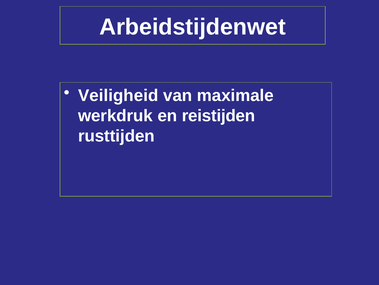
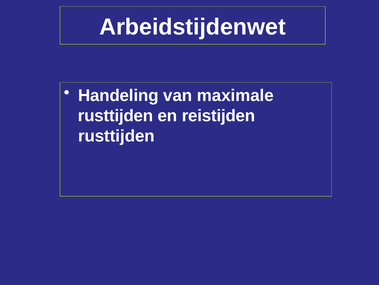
Veiligheid: Veiligheid -> Handeling (118, 95)
werkdruk: werkdruk -> rusttijden (116, 116)
